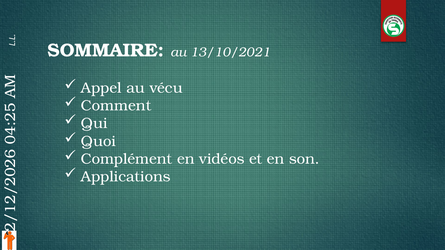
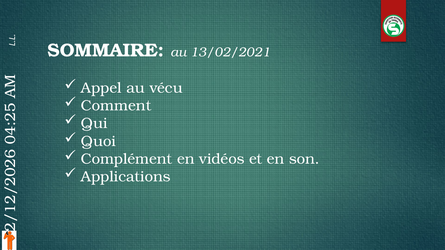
13/10/2021: 13/10/2021 -> 13/02/2021 (230, 52)
